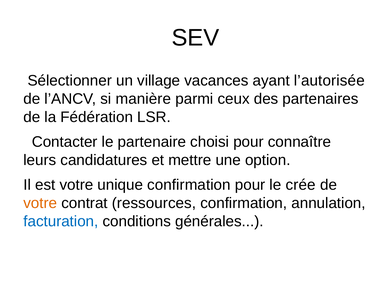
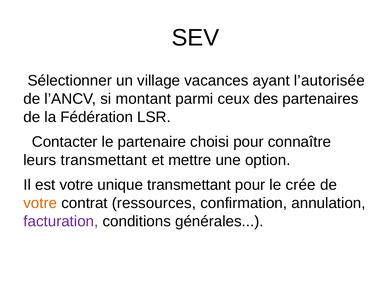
manière: manière -> montant (143, 99)
leurs candidatures: candidatures -> transmettant (104, 160)
unique confirmation: confirmation -> transmettant (189, 185)
facturation colour: blue -> purple (61, 221)
